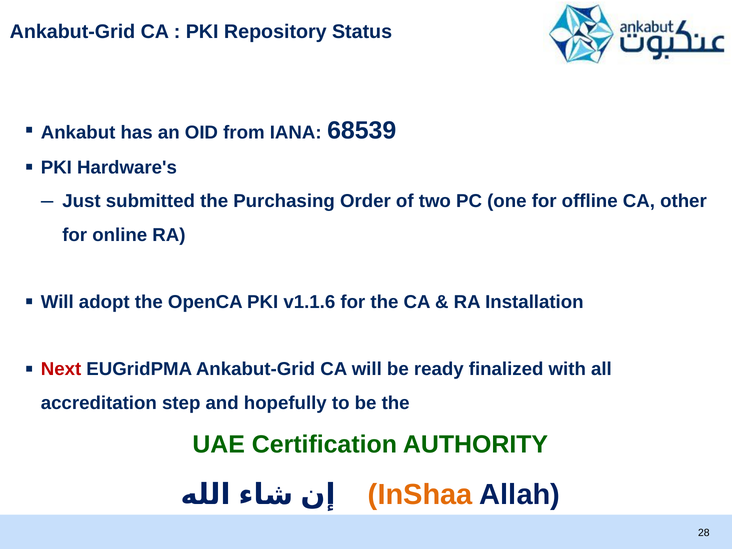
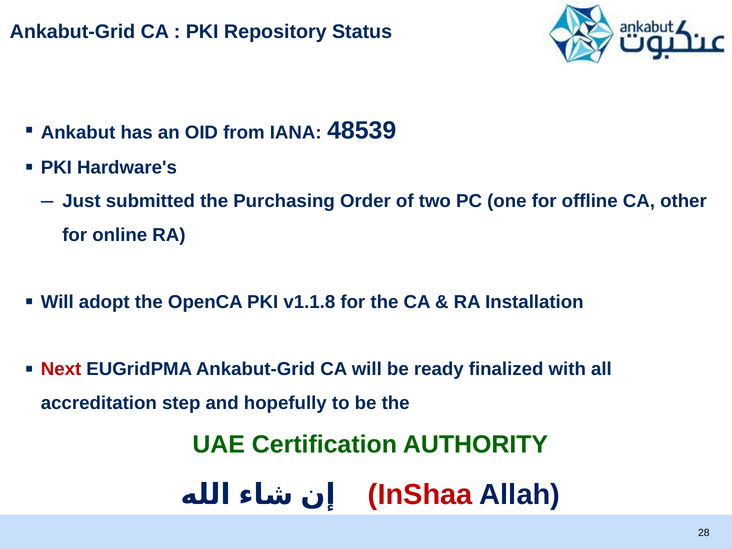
68539: 68539 -> 48539 (362, 131)
v1.1.6: v1.1.6 -> v1.1.8 (309, 302)
InShaa colour: orange -> red (420, 495)
